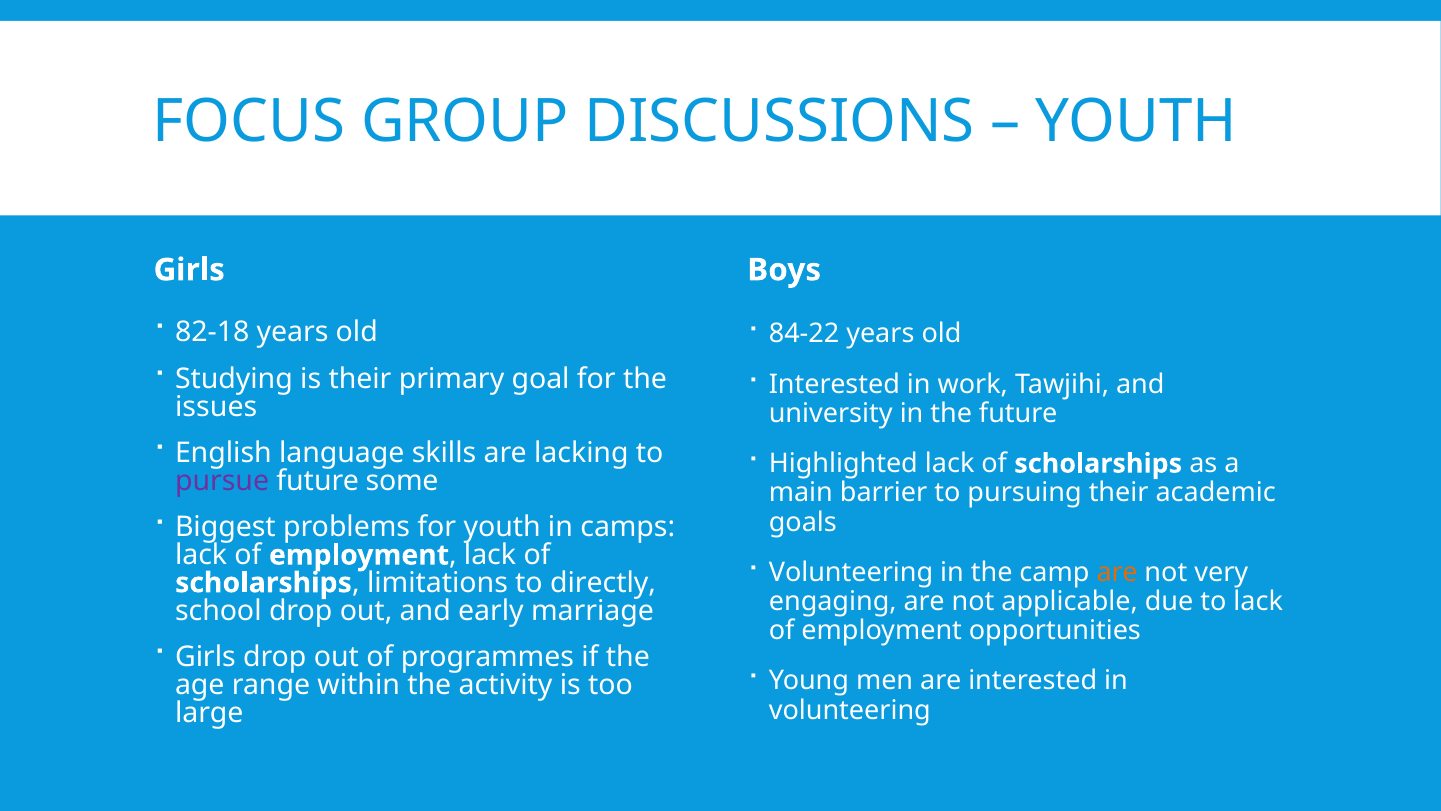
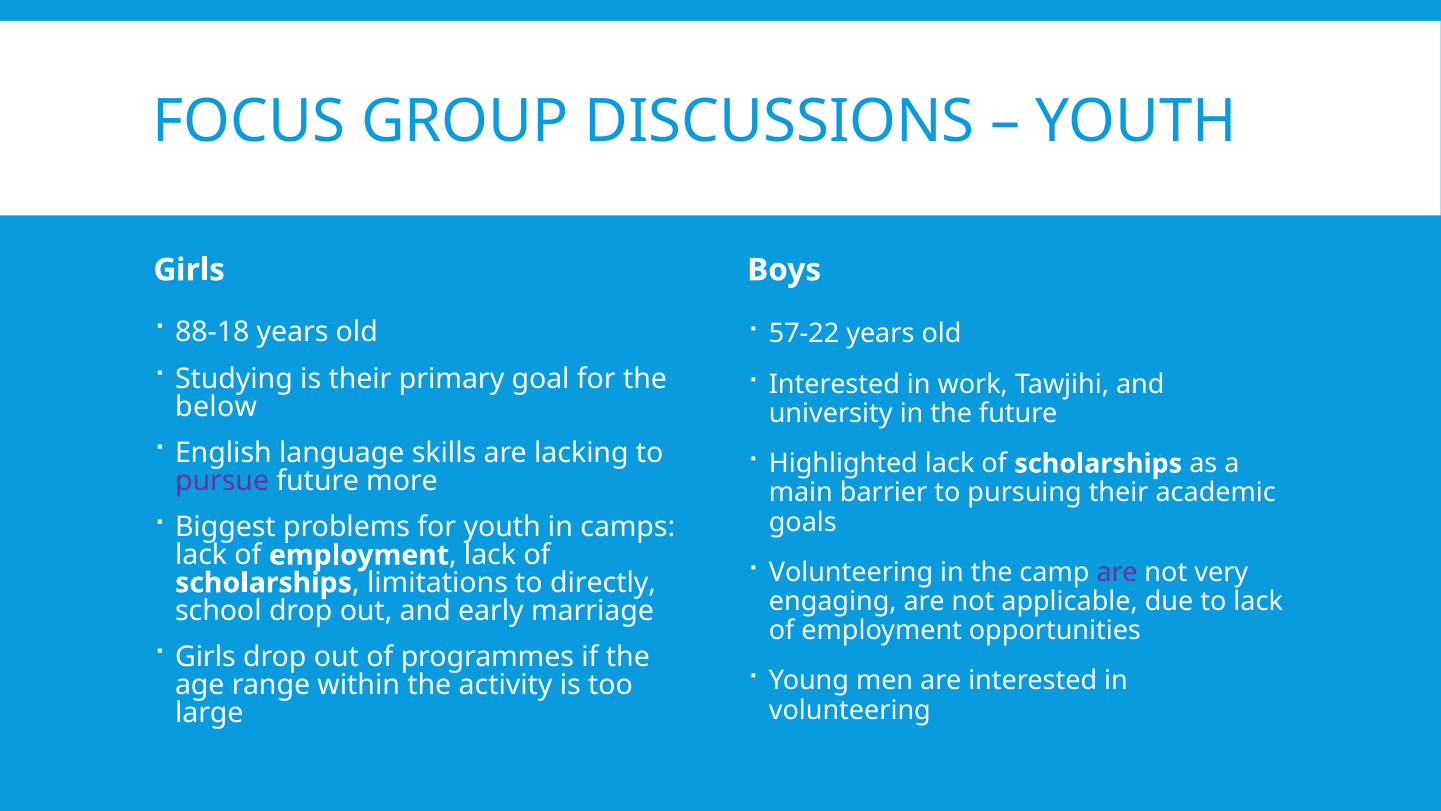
82-18: 82-18 -> 88-18 (212, 332)
84-22: 84-22 -> 57-22 (804, 334)
issues: issues -> below (216, 406)
some: some -> more (402, 481)
are colour: orange -> purple (1117, 572)
